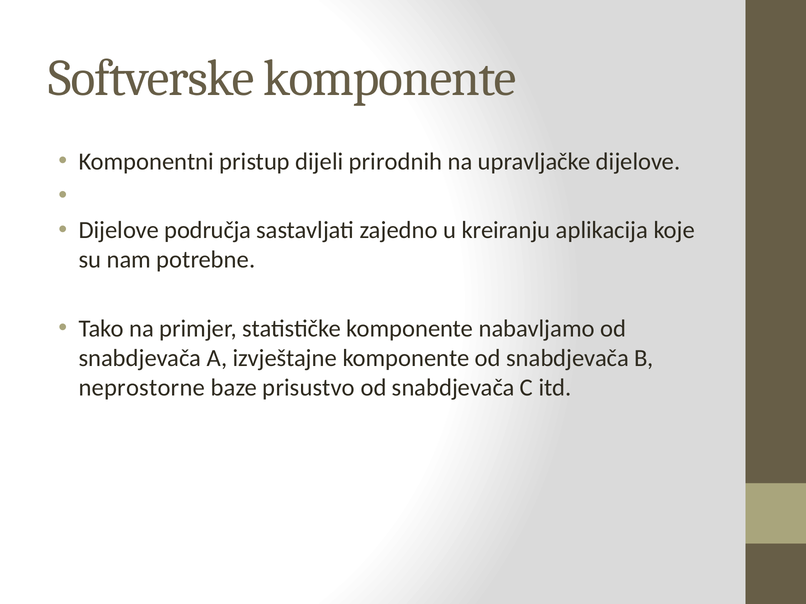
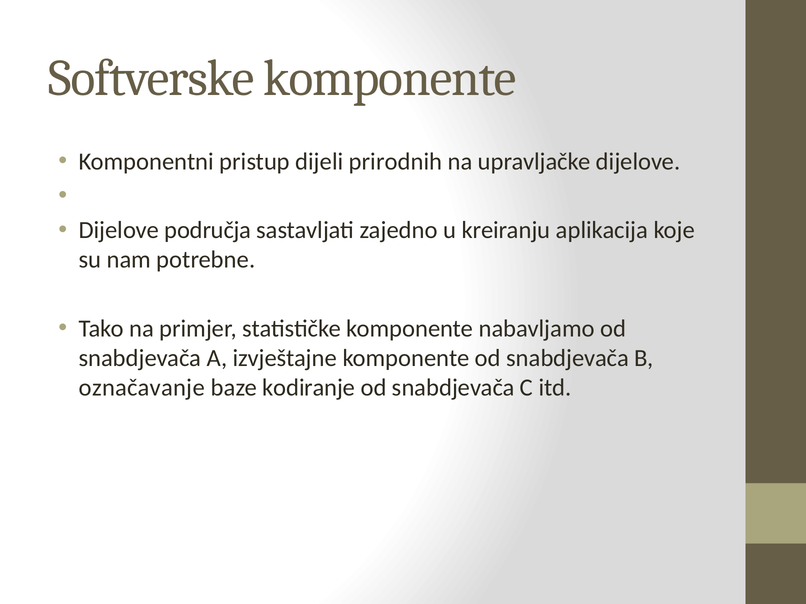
neprostorne: neprostorne -> označavanje (142, 388)
prisustvo: prisustvo -> kodiranje (309, 388)
